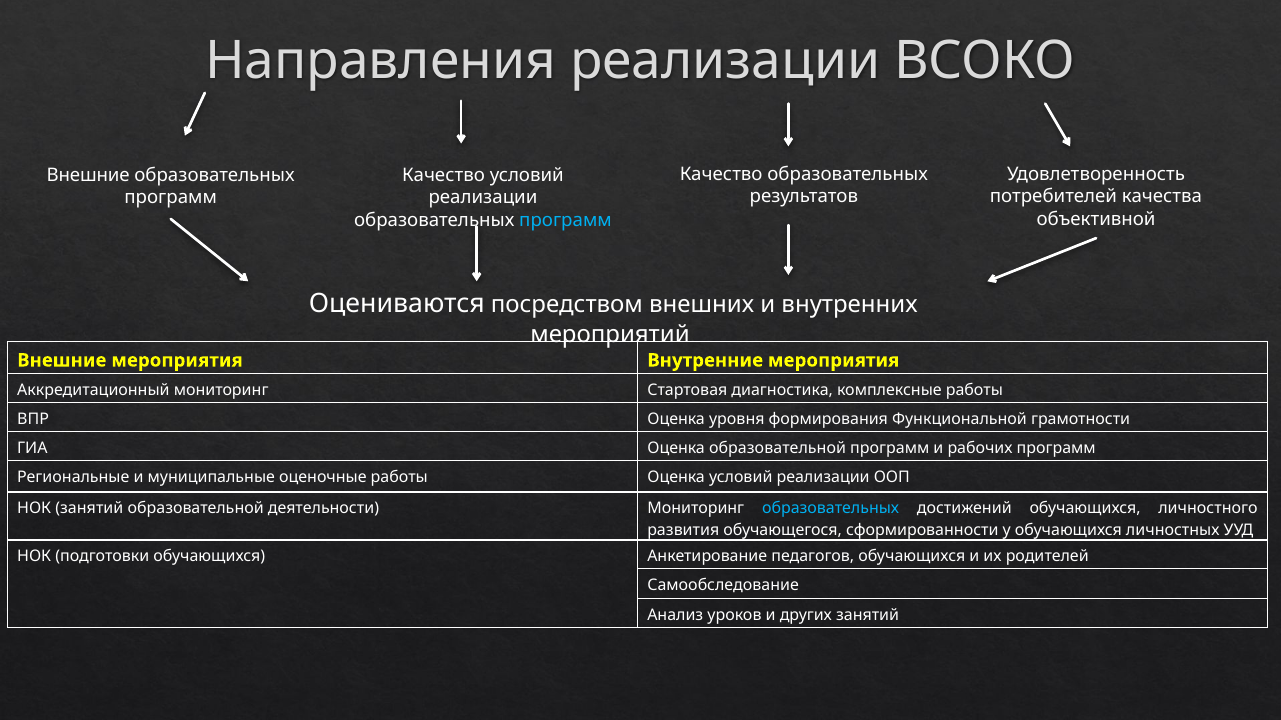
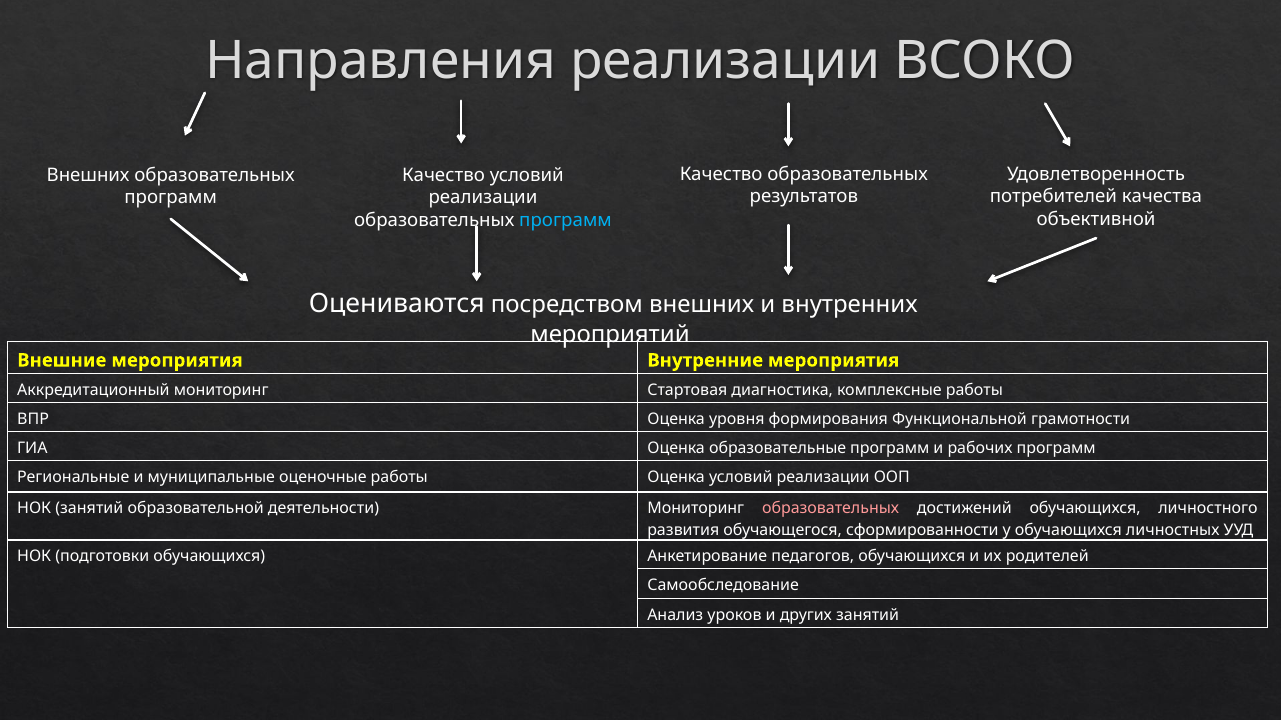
Внешние: Внешние -> Внешних (88, 175)
Оценка образовательной: образовательной -> образовательные (778, 448)
образовательных colour: light blue -> pink (831, 509)
